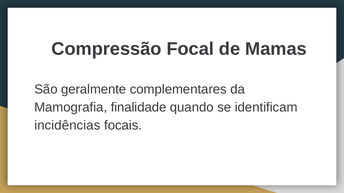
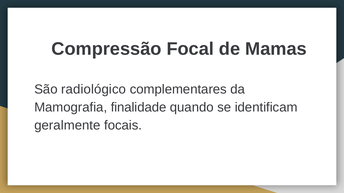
geralmente: geralmente -> radiológico (94, 89)
incidências: incidências -> geralmente (67, 126)
